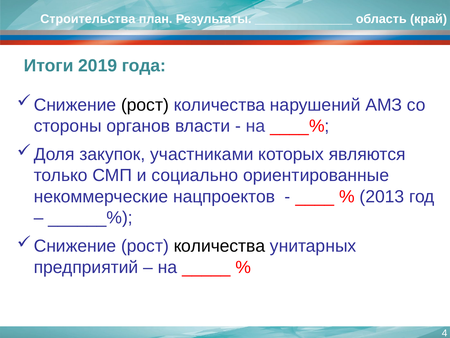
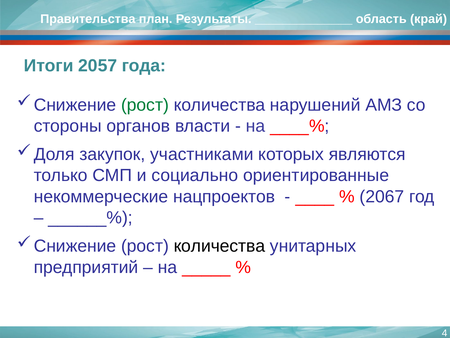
Строительства: Строительства -> Правительства (88, 19)
2019: 2019 -> 2057 (98, 66)
рост colour: black -> green (145, 105)
2013: 2013 -> 2067 (382, 196)
